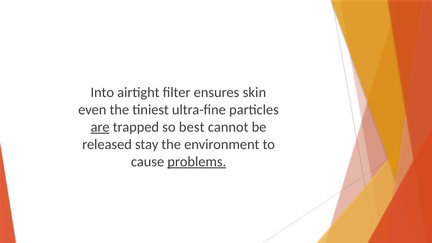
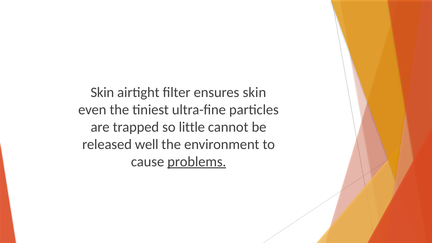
Into: Into -> Skin (102, 92)
are underline: present -> none (100, 127)
best: best -> little (192, 127)
stay: stay -> well (147, 144)
